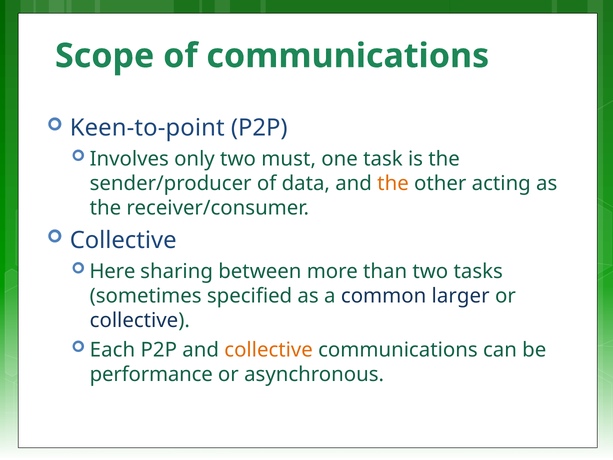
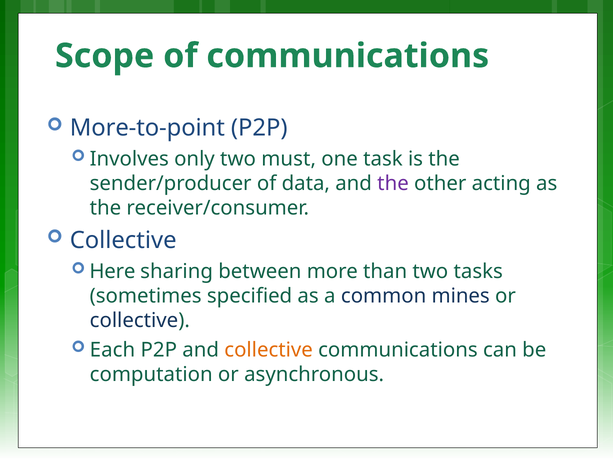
Keen-to-point: Keen-to-point -> More-to-point (147, 128)
the colour: orange -> purple (393, 183)
larger: larger -> mines (461, 296)
performance: performance -> computation (151, 374)
